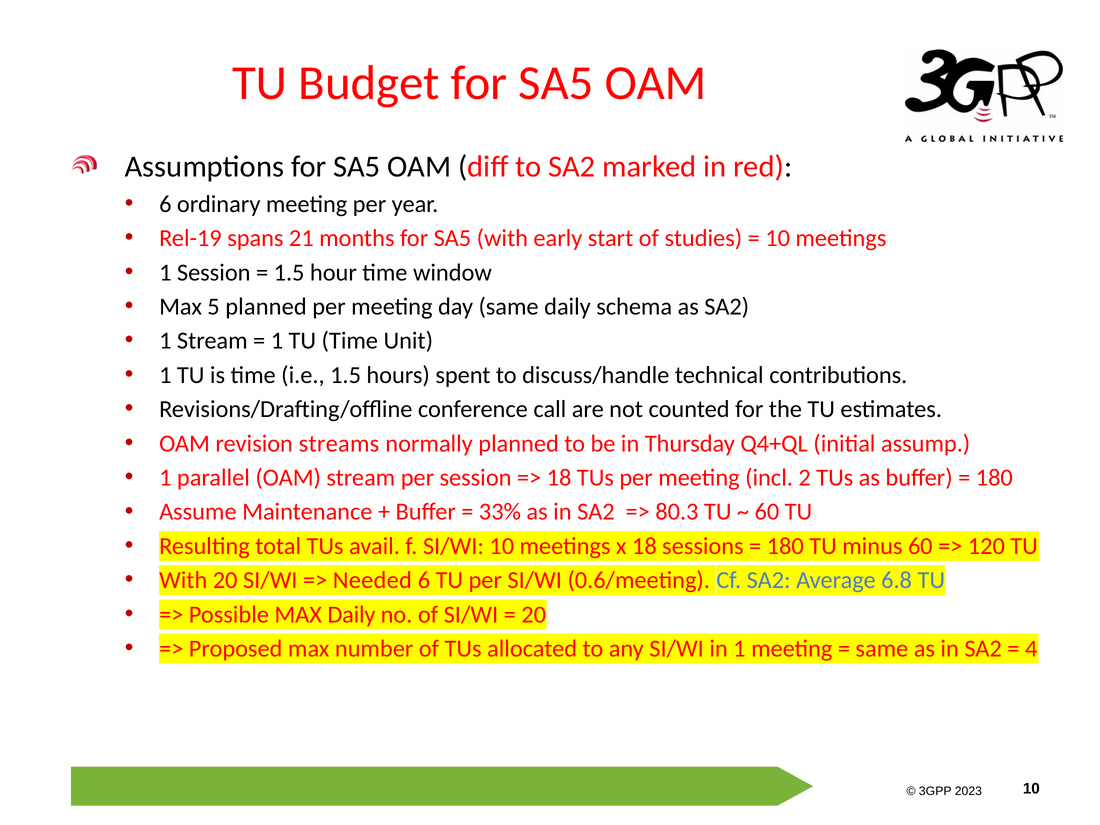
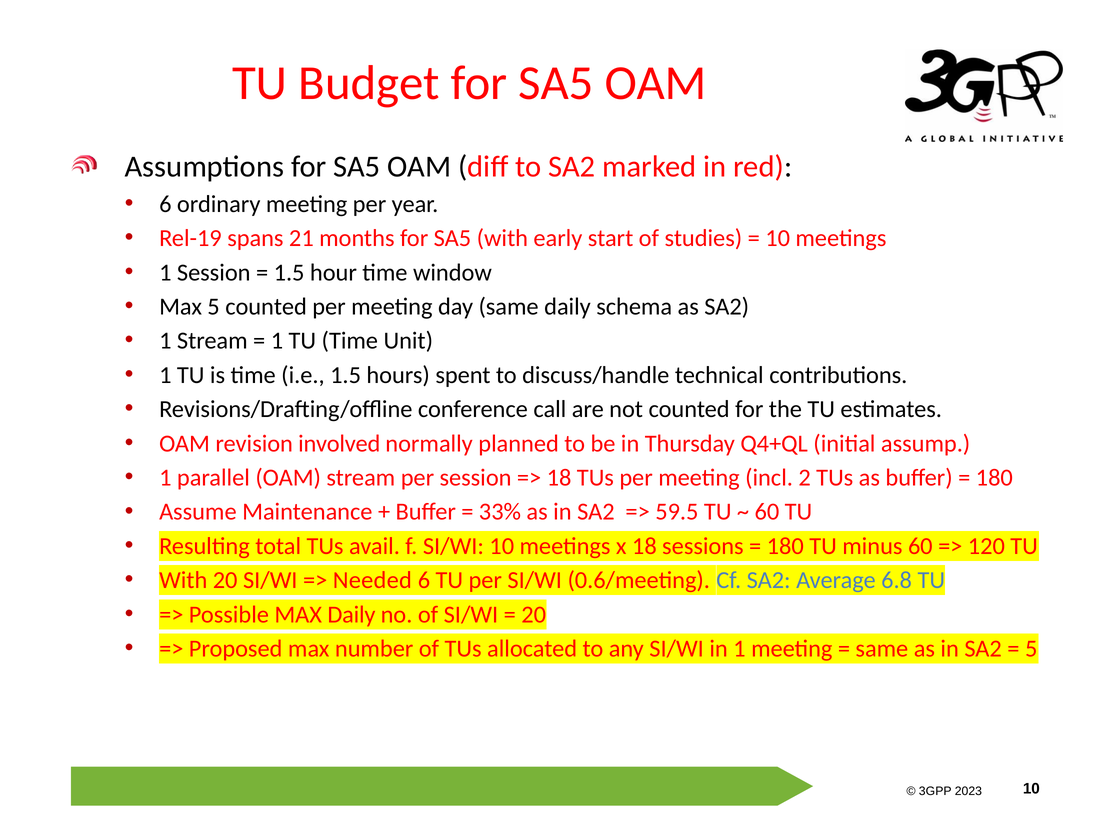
5 planned: planned -> counted (266, 307)
streams: streams -> involved (339, 444)
80.3: 80.3 -> 59.5 (677, 512)
4: 4 -> 5 (1031, 649)
